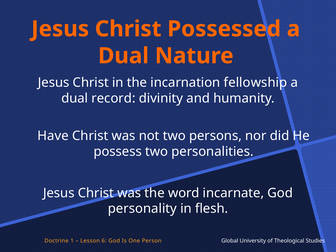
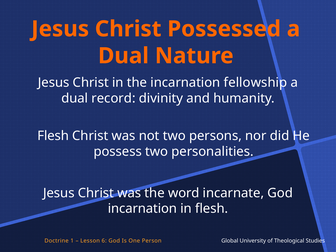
Have: Have -> Flesh (53, 136)
personality: personality -> incarnation (142, 209)
